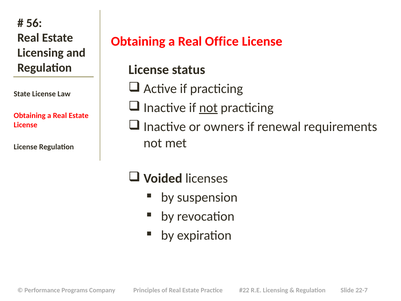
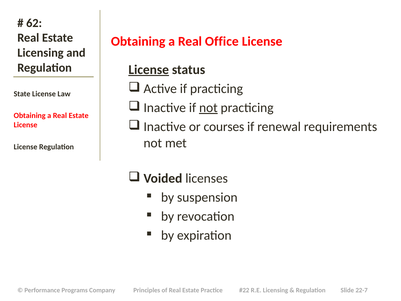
56: 56 -> 62 (34, 23)
License underline: none -> present (149, 70)
owners: owners -> courses (224, 127)
